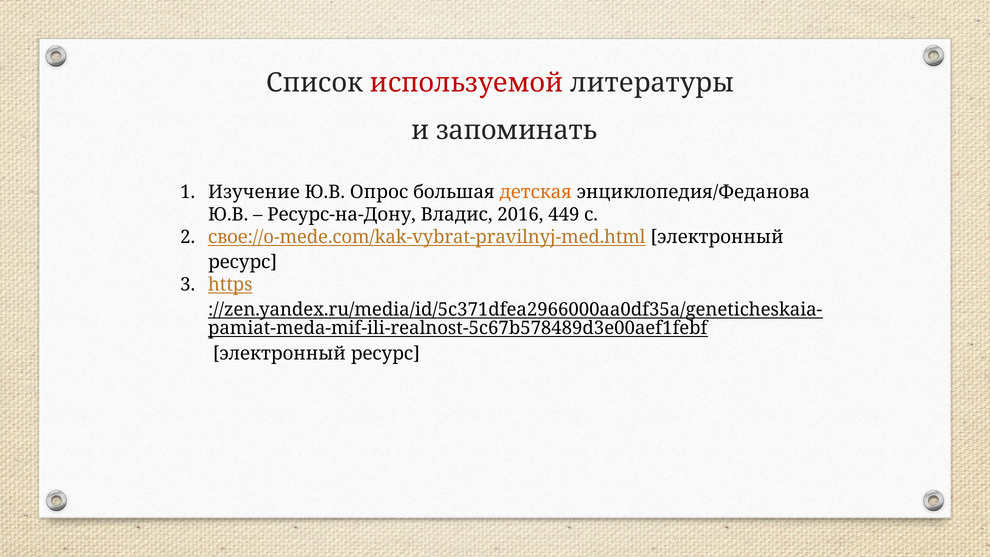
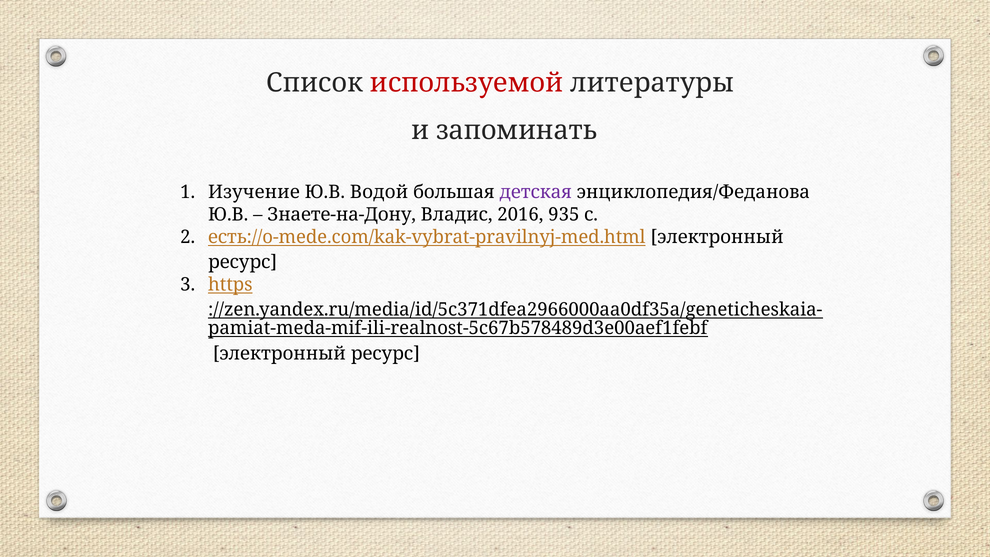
Опрос: Опрос -> Водой (379, 192)
детская colour: orange -> purple (536, 192)
Ресурс-на-Дону: Ресурс-на-Дону -> Знаете-на-Дону (342, 215)
449: 449 -> 935 (564, 215)
свое://o-mede.com/kak-vybrat-pravilnyj-med.html: свое://o-mede.com/kak-vybrat-pravilnyj-med.html -> есть://o-mede.com/kak-vybrat-pravilnyj-med.html (427, 237)
